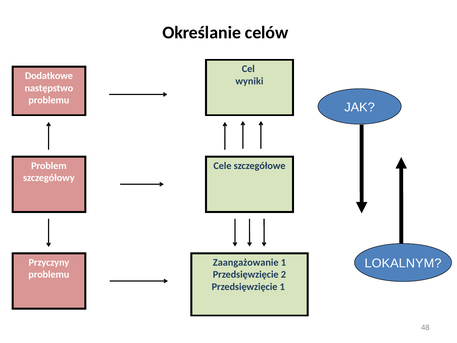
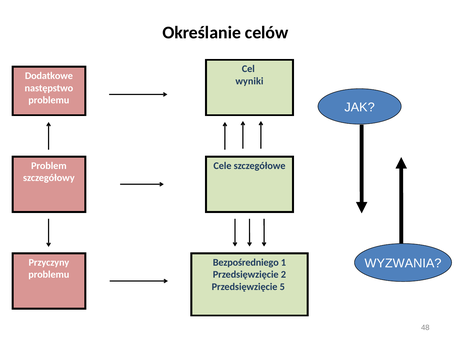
LOKALNYM: LOKALNYM -> WYZWANIA (403, 263)
Zaangażowanie: Zaangażowanie -> Bezpośredniego (246, 262)
Przedsięwzięcie 1: 1 -> 5 (282, 287)
